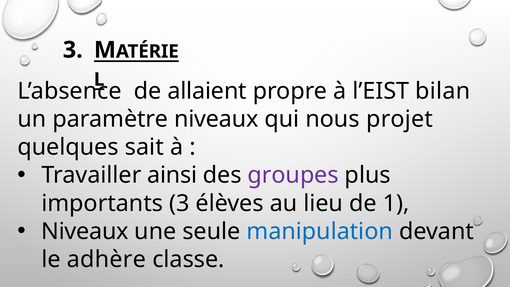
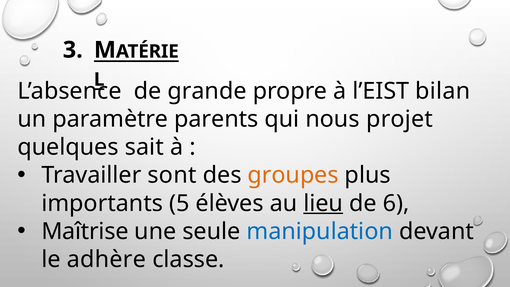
allaient: allaient -> grande (207, 91)
paramètre niveaux: niveaux -> parents (216, 119)
ainsi: ainsi -> sont (172, 175)
groupes colour: purple -> orange (293, 175)
importants 3: 3 -> 5 (179, 203)
lieu underline: none -> present (323, 203)
1: 1 -> 6 (396, 203)
Niveaux: Niveaux -> Maîtrise (85, 231)
